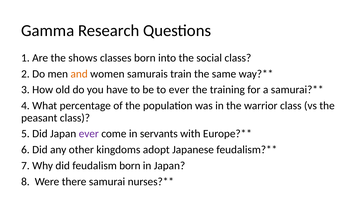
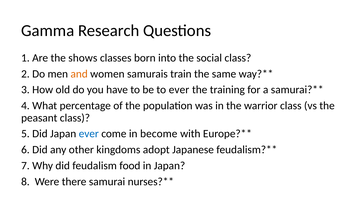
ever colour: purple -> blue (89, 134)
servants: servants -> become (159, 134)
feudalism born: born -> food (130, 165)
